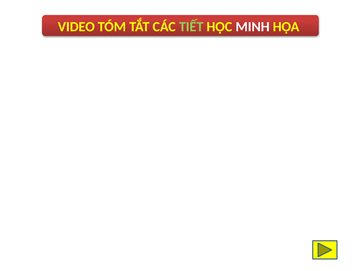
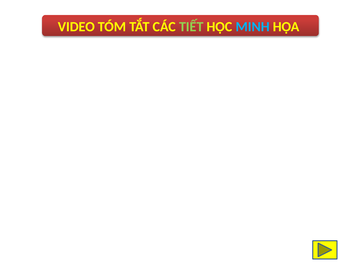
MINH colour: white -> light blue (253, 27)
